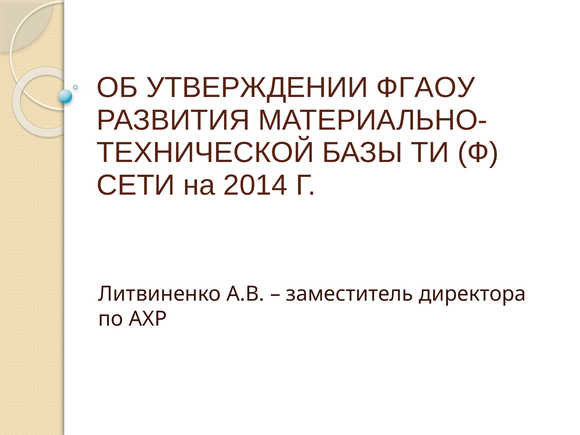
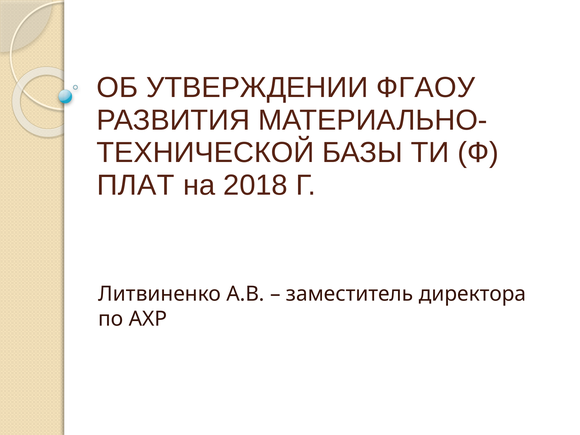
СЕТИ: СЕТИ -> ПЛАТ (136, 185)
2014: 2014 -> 2018 (255, 185)
